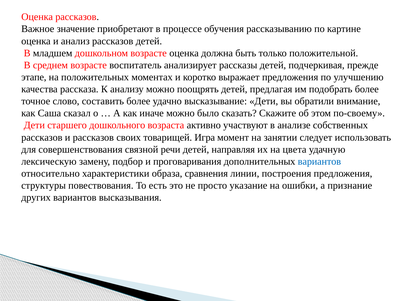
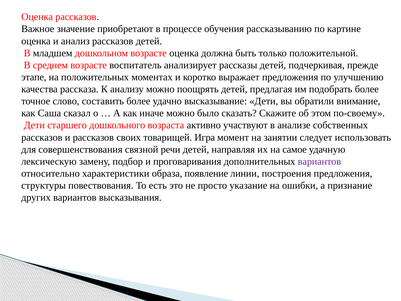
цвета: цвета -> самое (295, 149)
вариантов colour: blue -> purple (319, 161)
сравнения: сравнения -> появление (206, 173)
